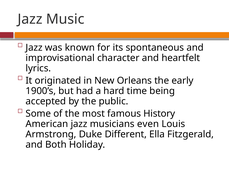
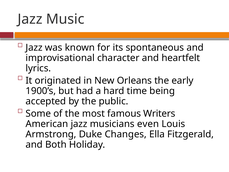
History: History -> Writers (159, 113)
Different: Different -> Changes (126, 134)
